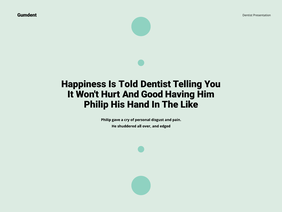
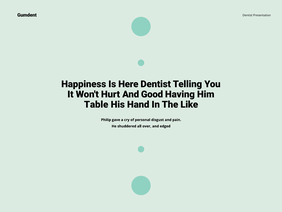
Told: Told -> Here (128, 84)
Philip: Philip -> Table (96, 104)
